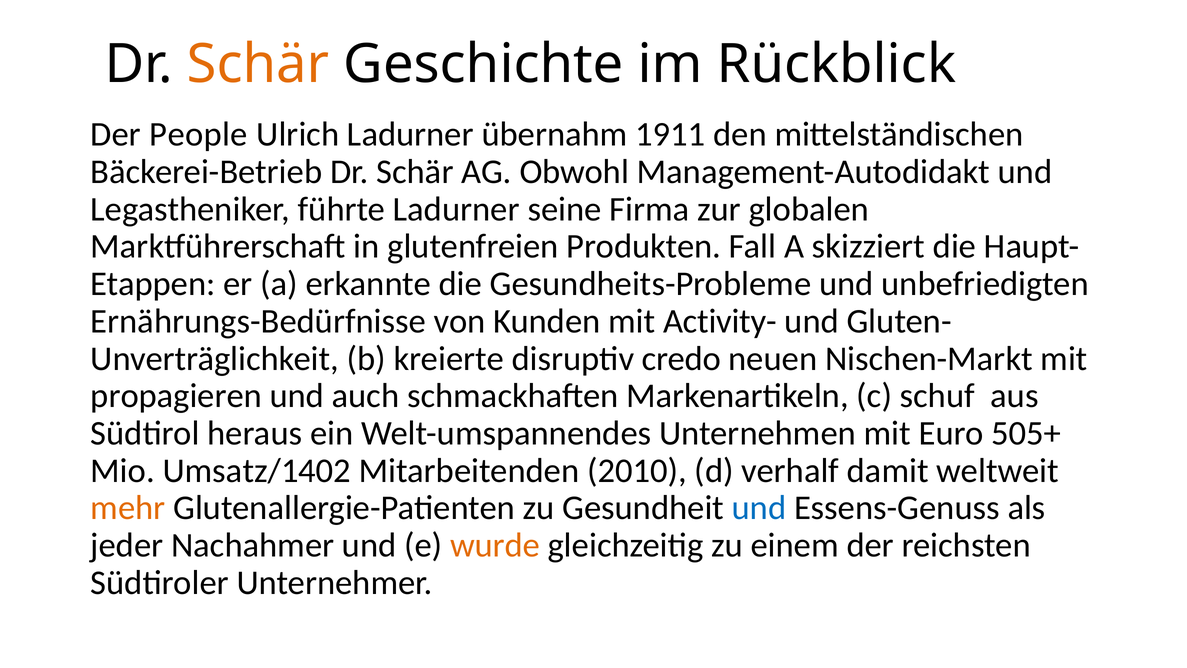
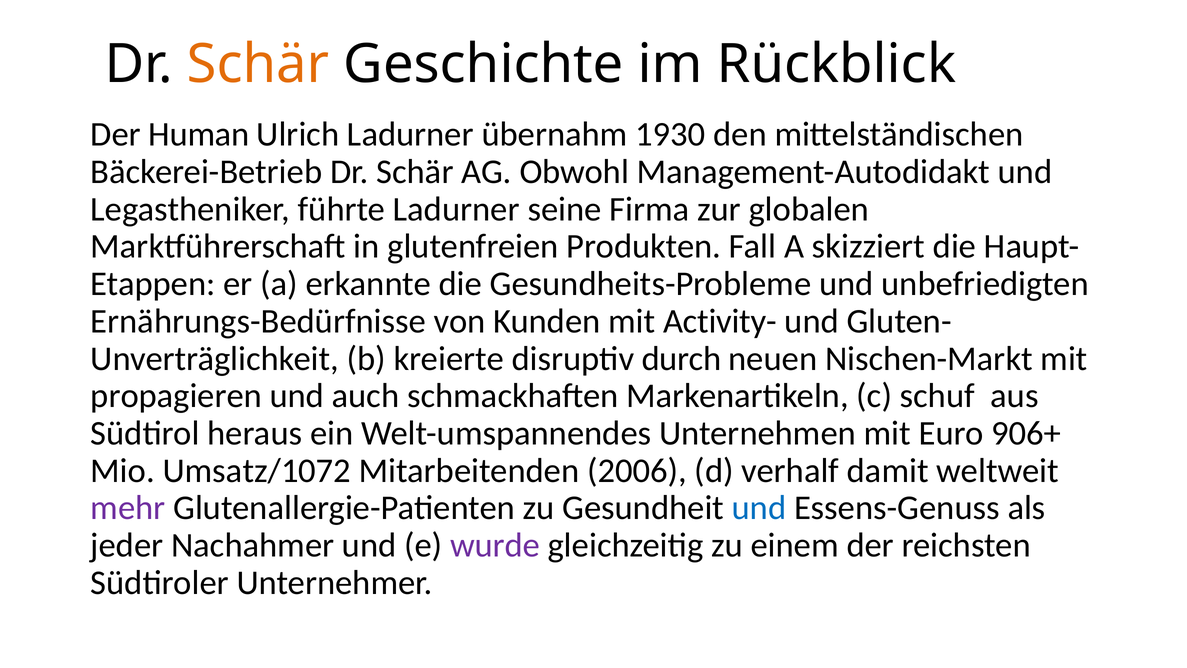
People: People -> Human (199, 134)
1911: 1911 -> 1930 (670, 134)
credo: credo -> durch (681, 358)
505+: 505+ -> 906+ (1026, 433)
Umsatz/1402: Umsatz/1402 -> Umsatz/1072 (257, 470)
2010: 2010 -> 2006 (637, 470)
mehr colour: orange -> purple (128, 508)
wurde colour: orange -> purple (495, 545)
